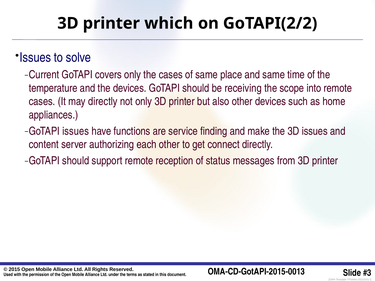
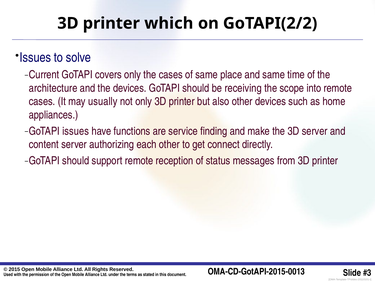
temperature: temperature -> architecture (53, 88)
may directly: directly -> usually (103, 102)
3D issues: issues -> server (315, 131)
